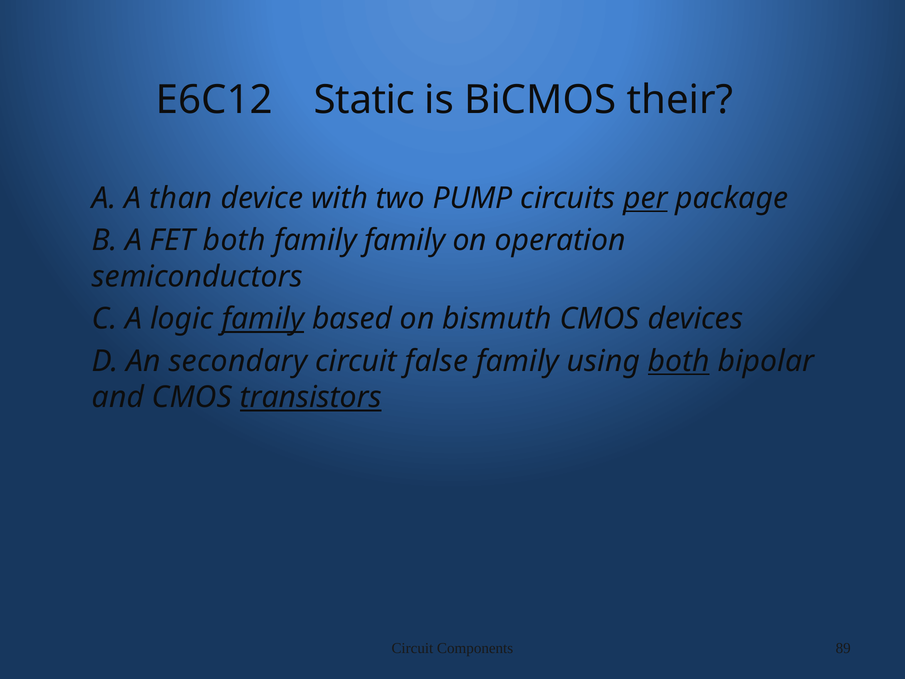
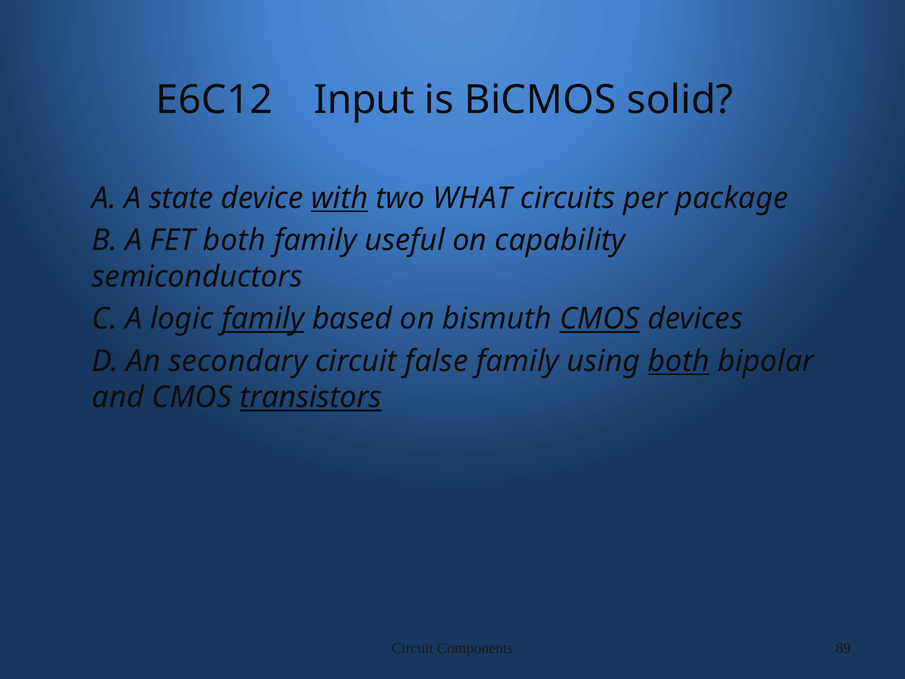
Static: Static -> Input (364, 100)
their: their -> solid (680, 100)
than: than -> state (181, 198)
with underline: none -> present (340, 198)
PUMP: PUMP -> WHAT (472, 198)
per underline: present -> none (645, 198)
family family: family -> useful (405, 240)
operation: operation -> capability (560, 240)
CMOS underline: none -> present (600, 319)
